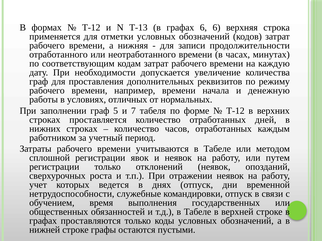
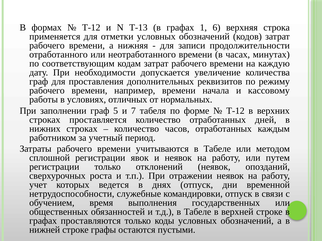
графах 6: 6 -> 1 (203, 28)
денежную: денежную -> кассовому (269, 91)
